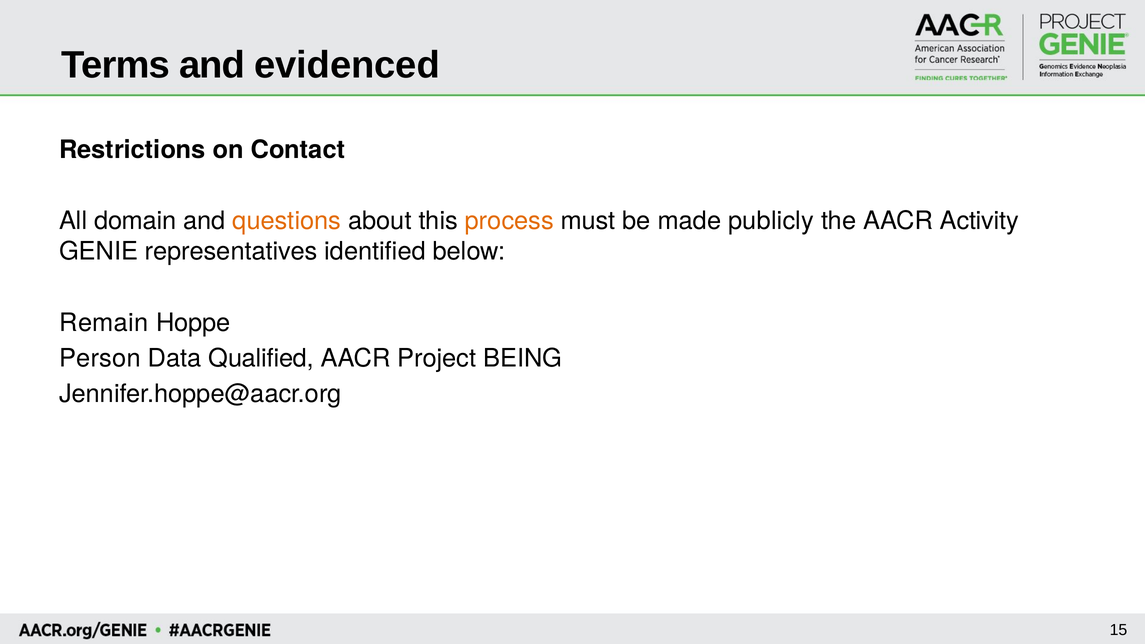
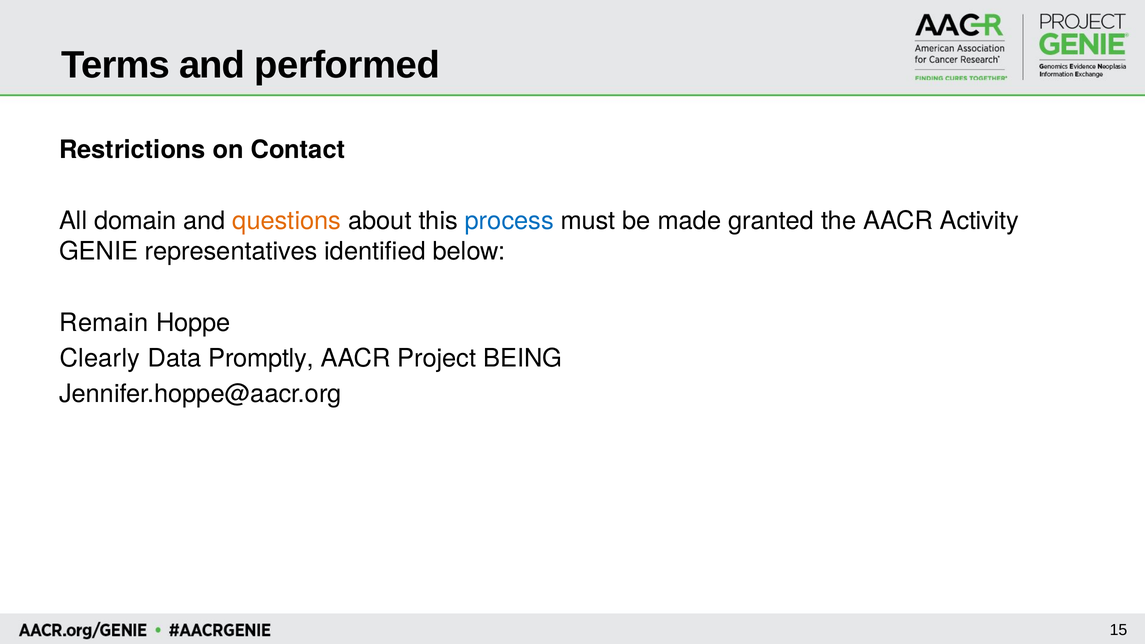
evidenced: evidenced -> performed (347, 65)
process colour: orange -> blue (509, 221)
publicly: publicly -> granted (771, 221)
Person: Person -> Clearly (100, 358)
Qualified: Qualified -> Promptly (261, 358)
